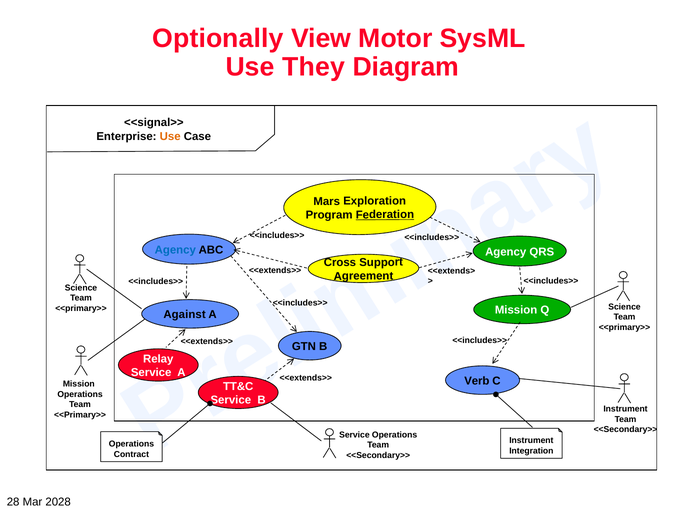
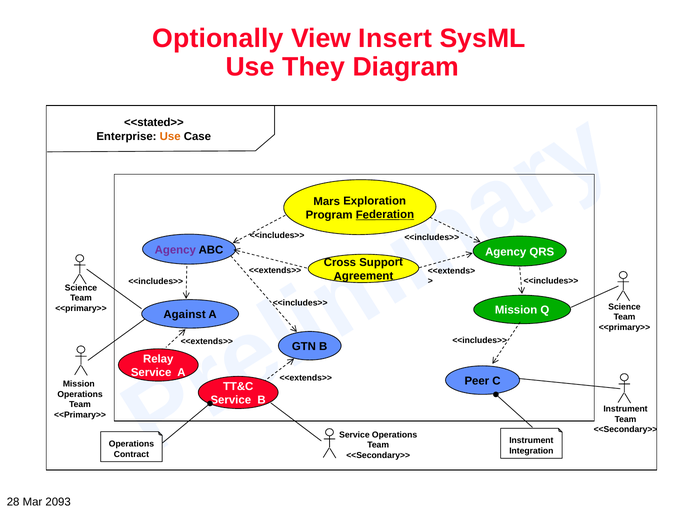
Motor: Motor -> Insert (395, 38)
<<signal>>: <<signal>> -> <<stated>> (154, 123)
Agency colour: blue -> purple (175, 250)
Verb: Verb -> Peer (477, 381)
2028: 2028 -> 2093 (58, 502)
